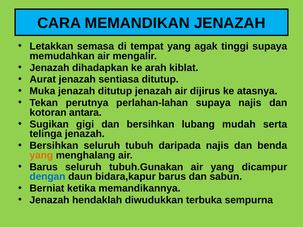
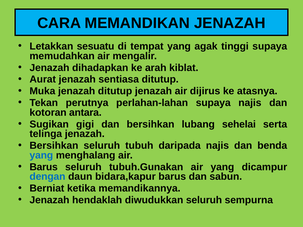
semasa: semasa -> sesuatu (96, 46)
mudah: mudah -> sehelai (239, 124)
yang colour: orange -> blue (41, 155)
diwudukkan terbuka: terbuka -> seluruh (204, 200)
